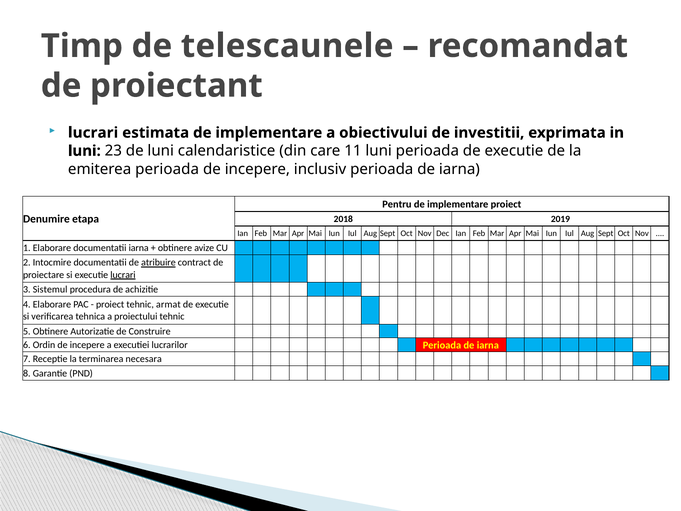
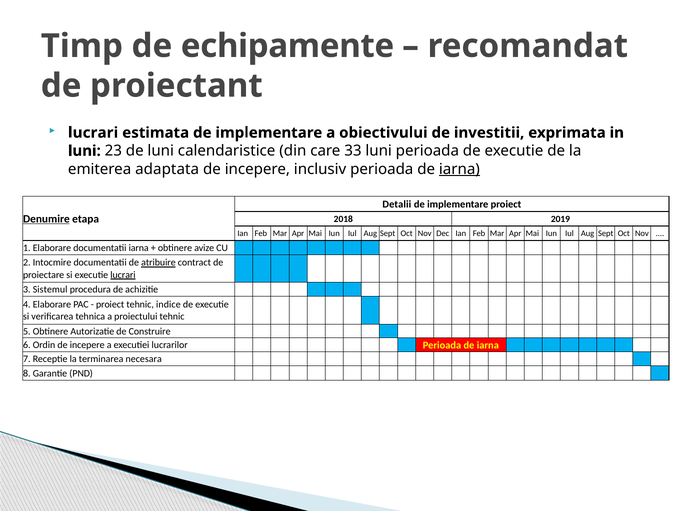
telescaunele: telescaunele -> echipamente (287, 46)
11: 11 -> 33 (353, 151)
emiterea perioada: perioada -> adaptata (167, 169)
iarna underline: none -> present (459, 169)
Pentru: Pentru -> Detalii (397, 204)
Denumire underline: none -> present (46, 219)
armat: armat -> indice (168, 304)
